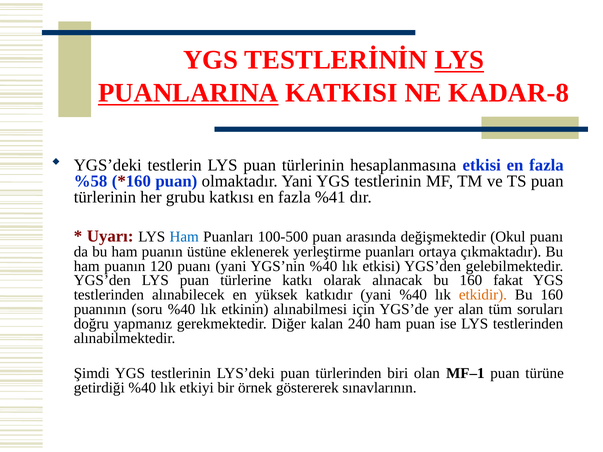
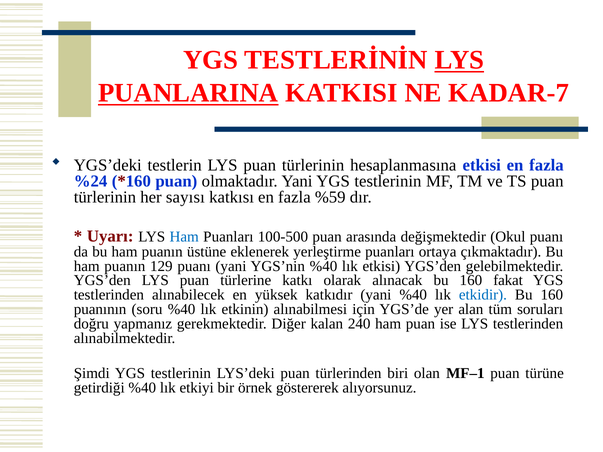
KADAR-8: KADAR-8 -> KADAR-7 (509, 93)
%58: %58 -> %24 (91, 181)
grubu: grubu -> sayısı (185, 197)
%41: %41 -> %59 (330, 197)
120: 120 -> 129 (161, 266)
etkidir colour: orange -> blue (483, 295)
sınavlarının: sınavlarının -> alıyorsunuz (379, 388)
